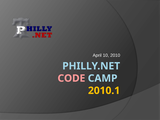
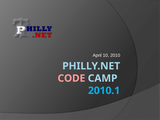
2010.1 colour: yellow -> light blue (104, 91)
